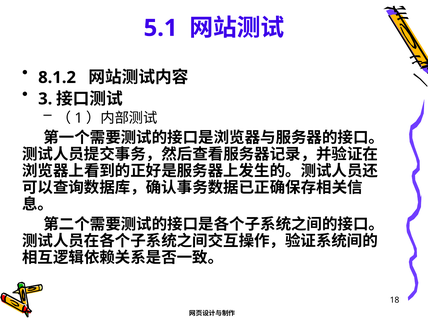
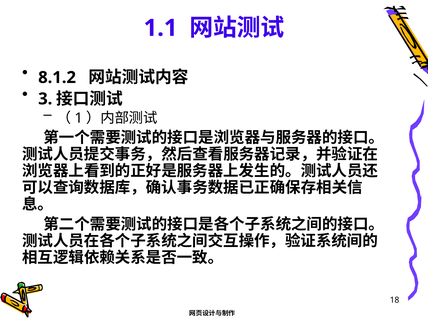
5.1: 5.1 -> 1.1 (161, 28)
